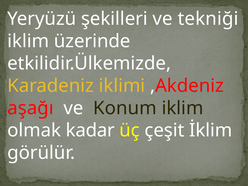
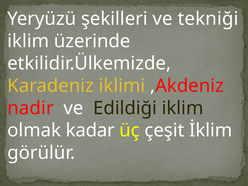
aşağı: aşağı -> nadir (30, 108)
Konum: Konum -> Edildiği (125, 108)
